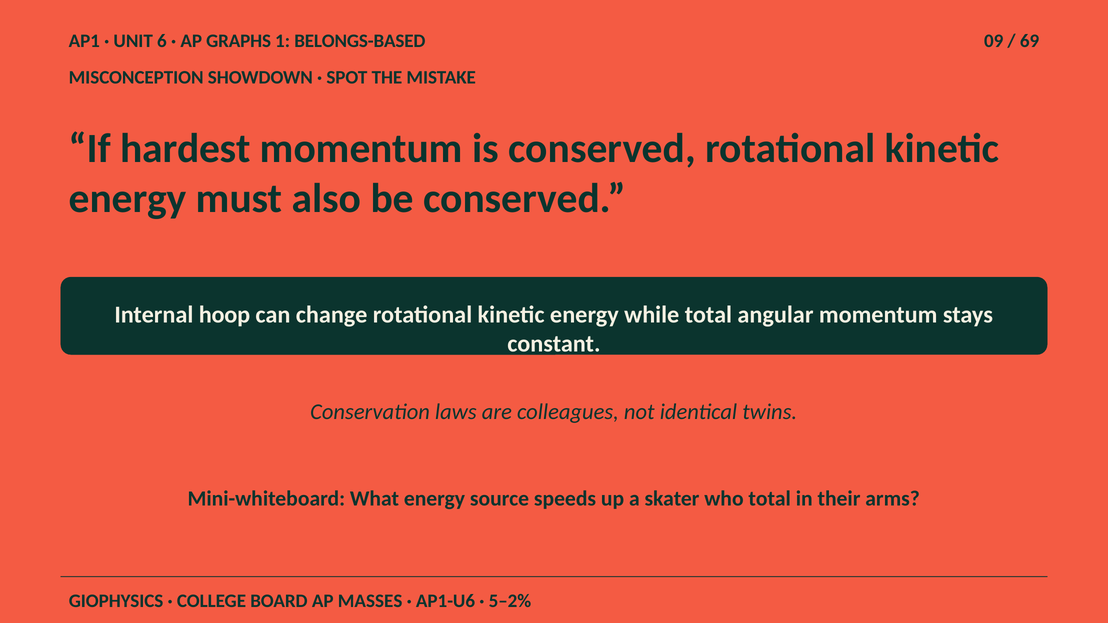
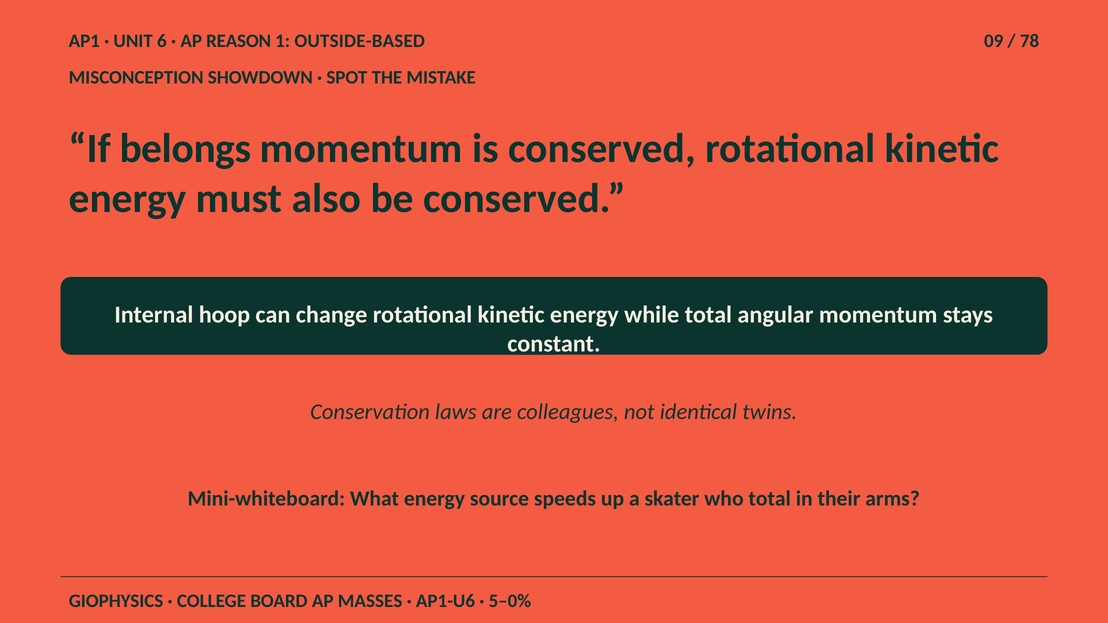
GRAPHS: GRAPHS -> REASON (239, 41)
BELONGS-BASED: BELONGS-BASED -> OUTSIDE-BASED (360, 41)
69: 69 -> 78 (1030, 41)
hardest: hardest -> belongs (185, 149)
5–2%: 5–2% -> 5–0% (510, 601)
